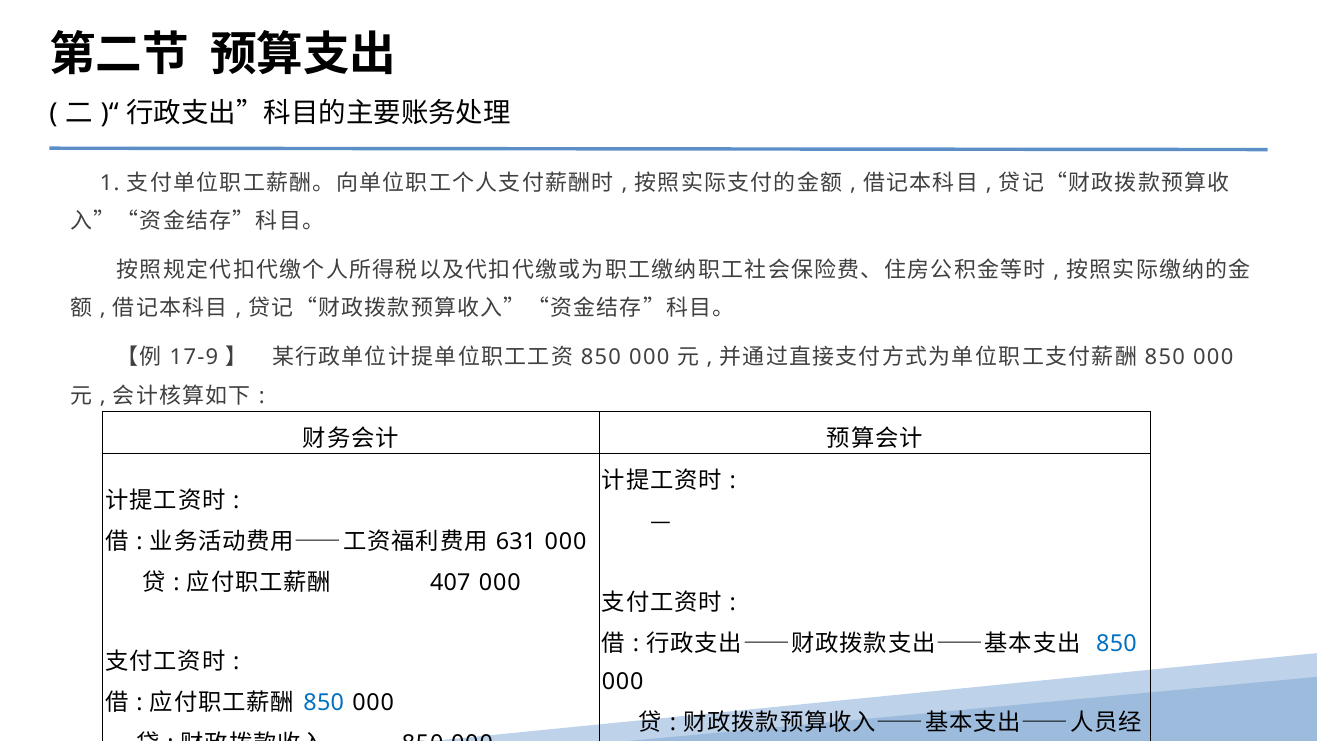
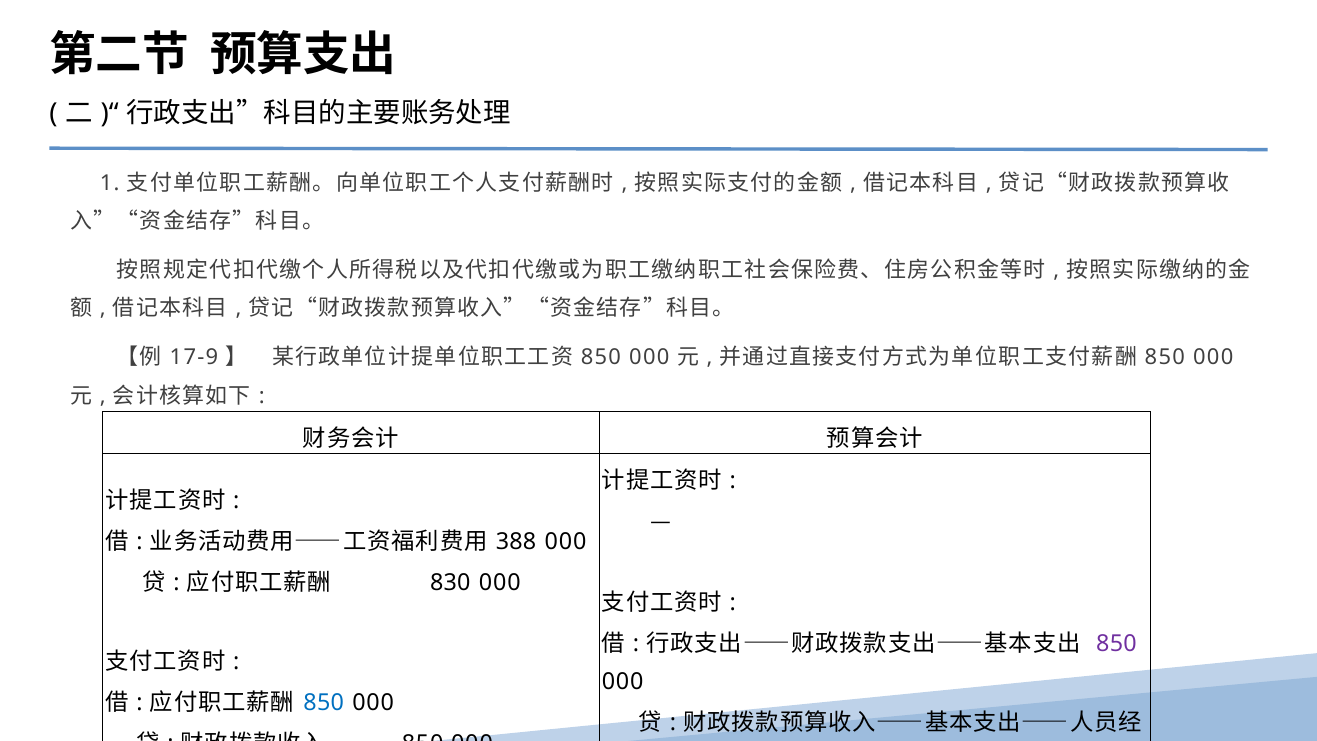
631: 631 -> 388 (516, 542)
407: 407 -> 830 (450, 583)
850 colour: blue -> purple (1116, 644)
